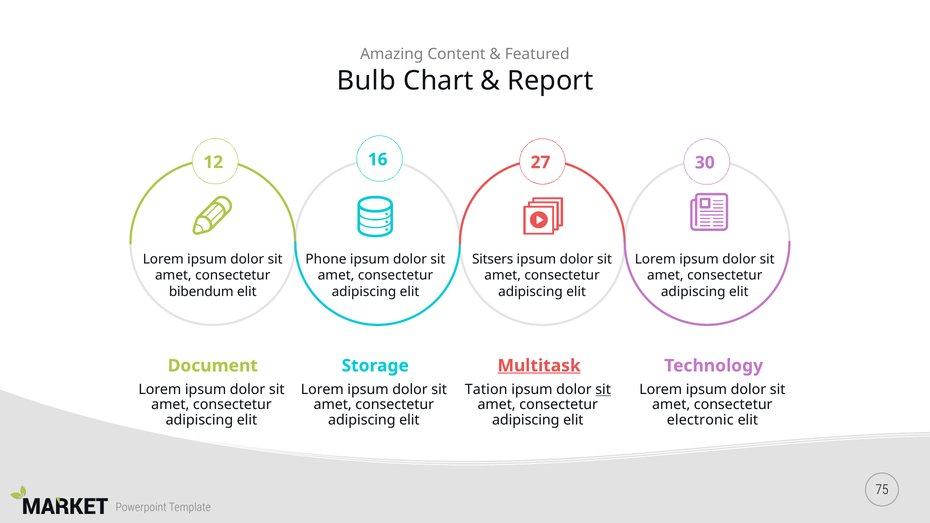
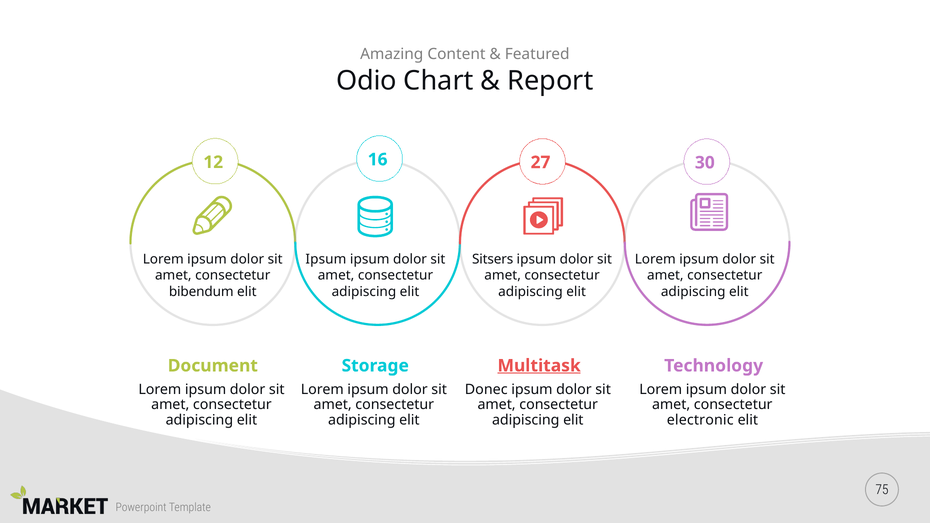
Bulb: Bulb -> Odio (367, 81)
Phone: Phone -> Ipsum (326, 259)
Tation: Tation -> Donec (486, 390)
sit underline: present -> none (603, 390)
